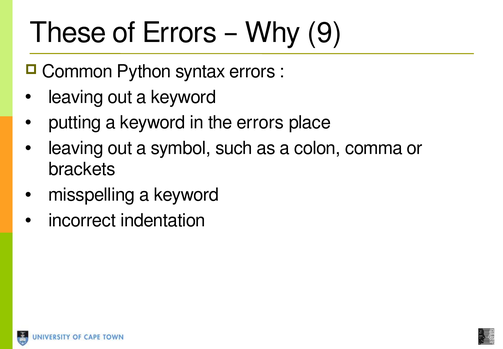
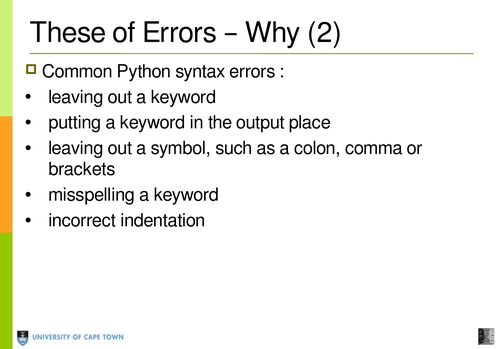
9: 9 -> 2 (325, 33)
the errors: errors -> output (260, 122)
